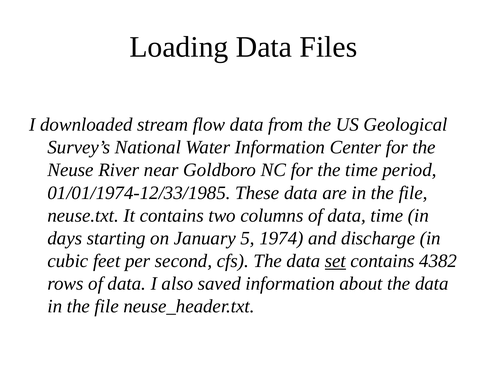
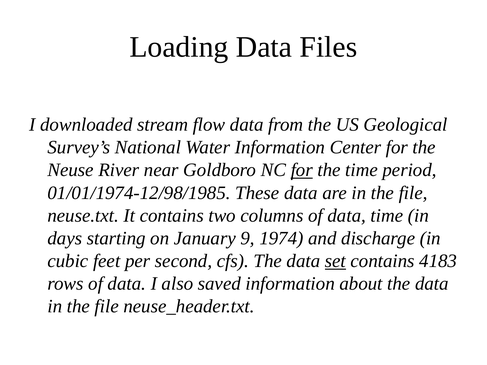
for underline: none -> present (302, 170)
01/01/1974-12/33/1985: 01/01/1974-12/33/1985 -> 01/01/1974-12/98/1985 (139, 193)
5: 5 -> 9 (248, 238)
4382: 4382 -> 4183 (438, 261)
